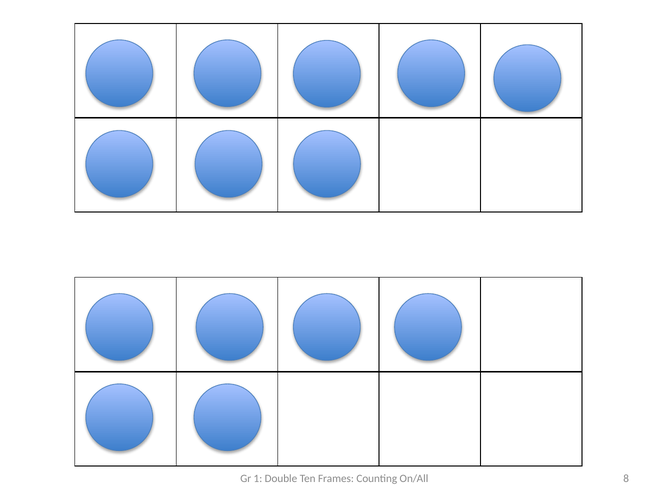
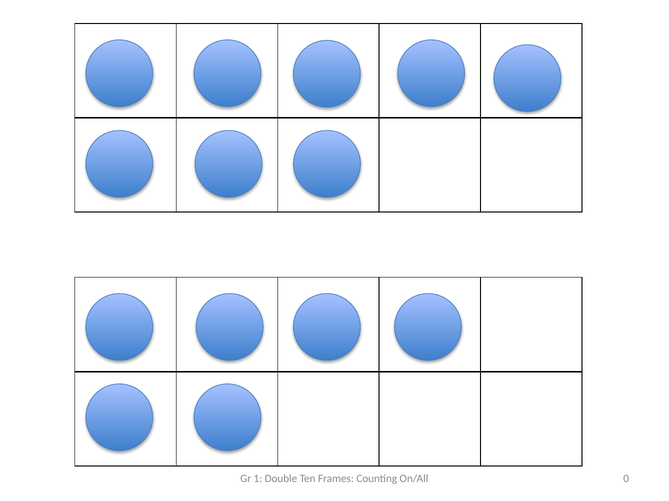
8: 8 -> 0 (626, 479)
